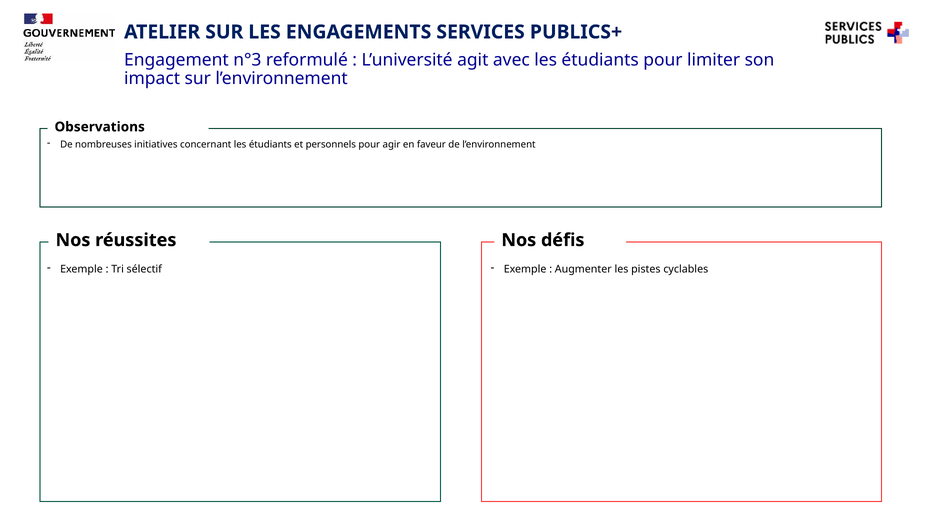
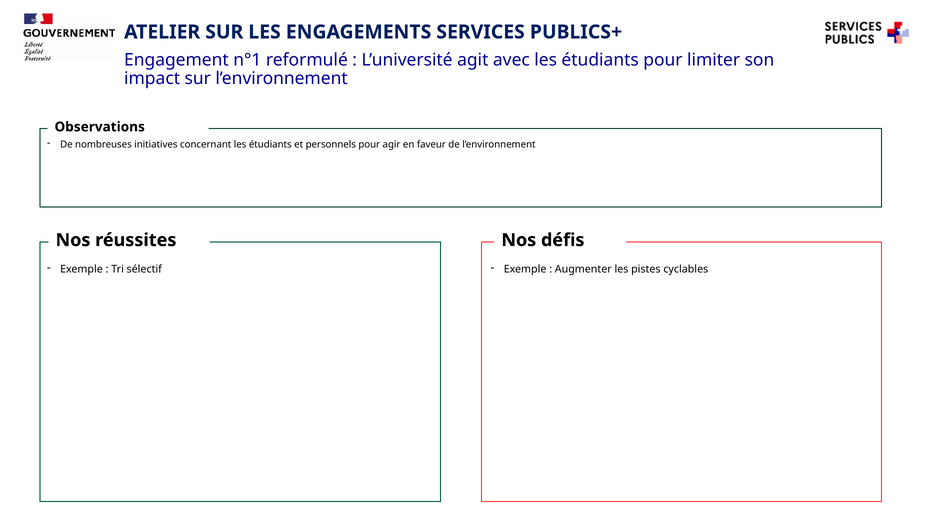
n°3: n°3 -> n°1 (247, 60)
